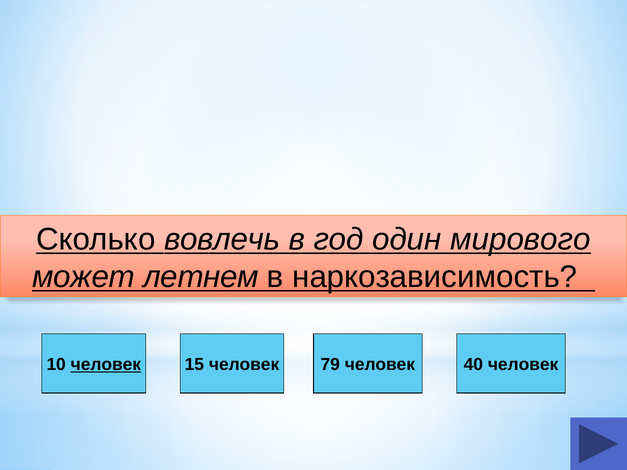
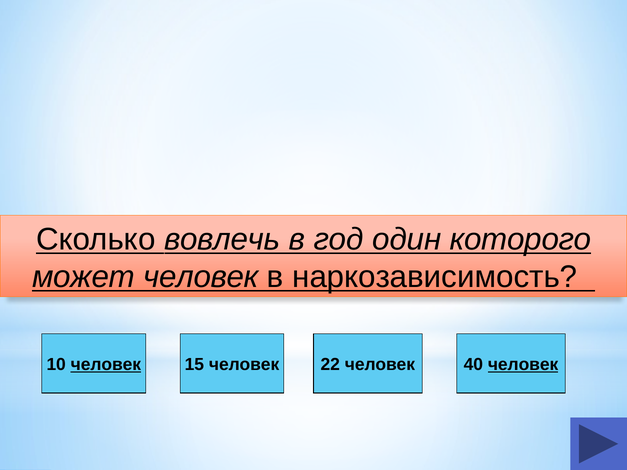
мирового: мирового -> которого (521, 239)
может летнем: летнем -> человек (201, 277)
79: 79 -> 22 (330, 365)
человек underline: none -> present (523, 365)
